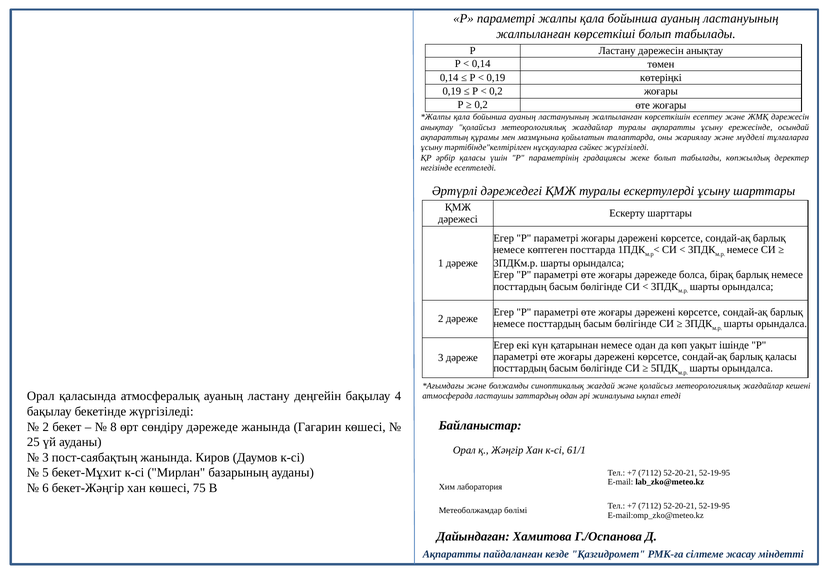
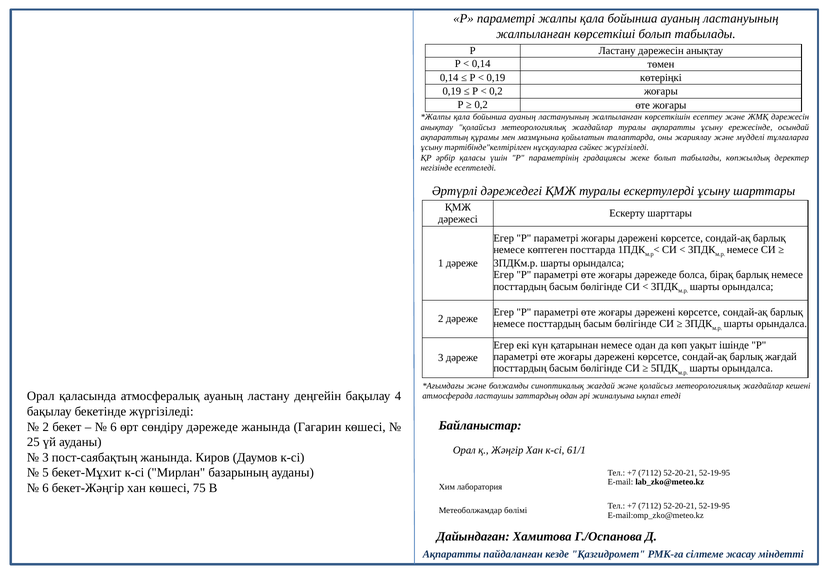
барлық қаласы: қаласы -> жағдай (781, 357)
8: 8 -> 6 (114, 427)
